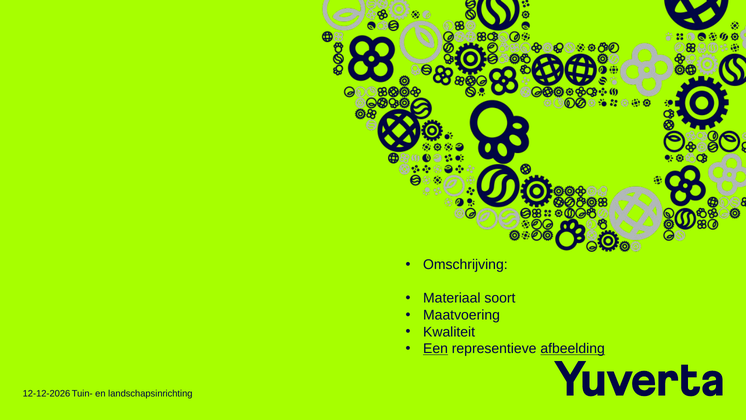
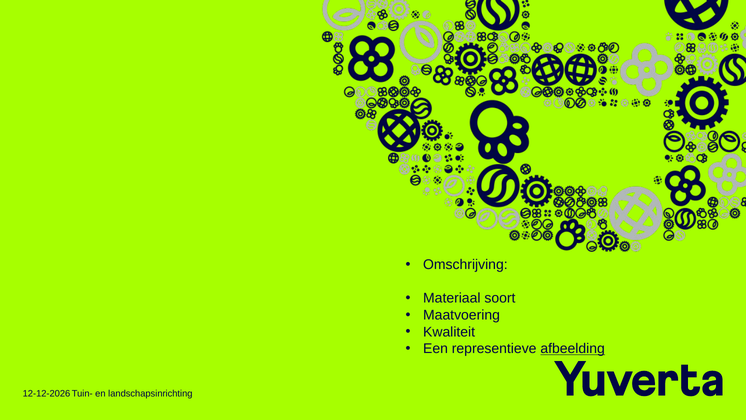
Een underline: present -> none (436, 348)
